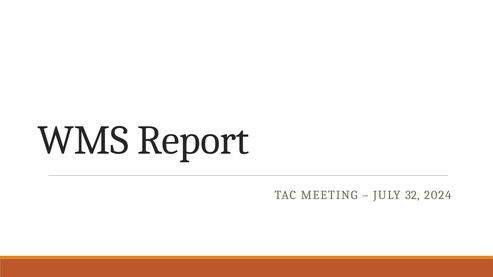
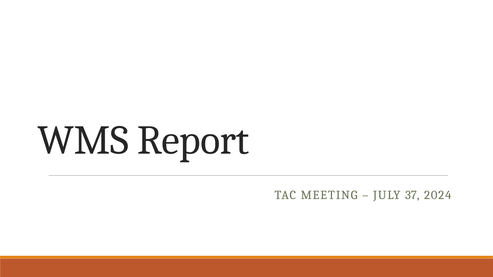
32: 32 -> 37 (412, 195)
